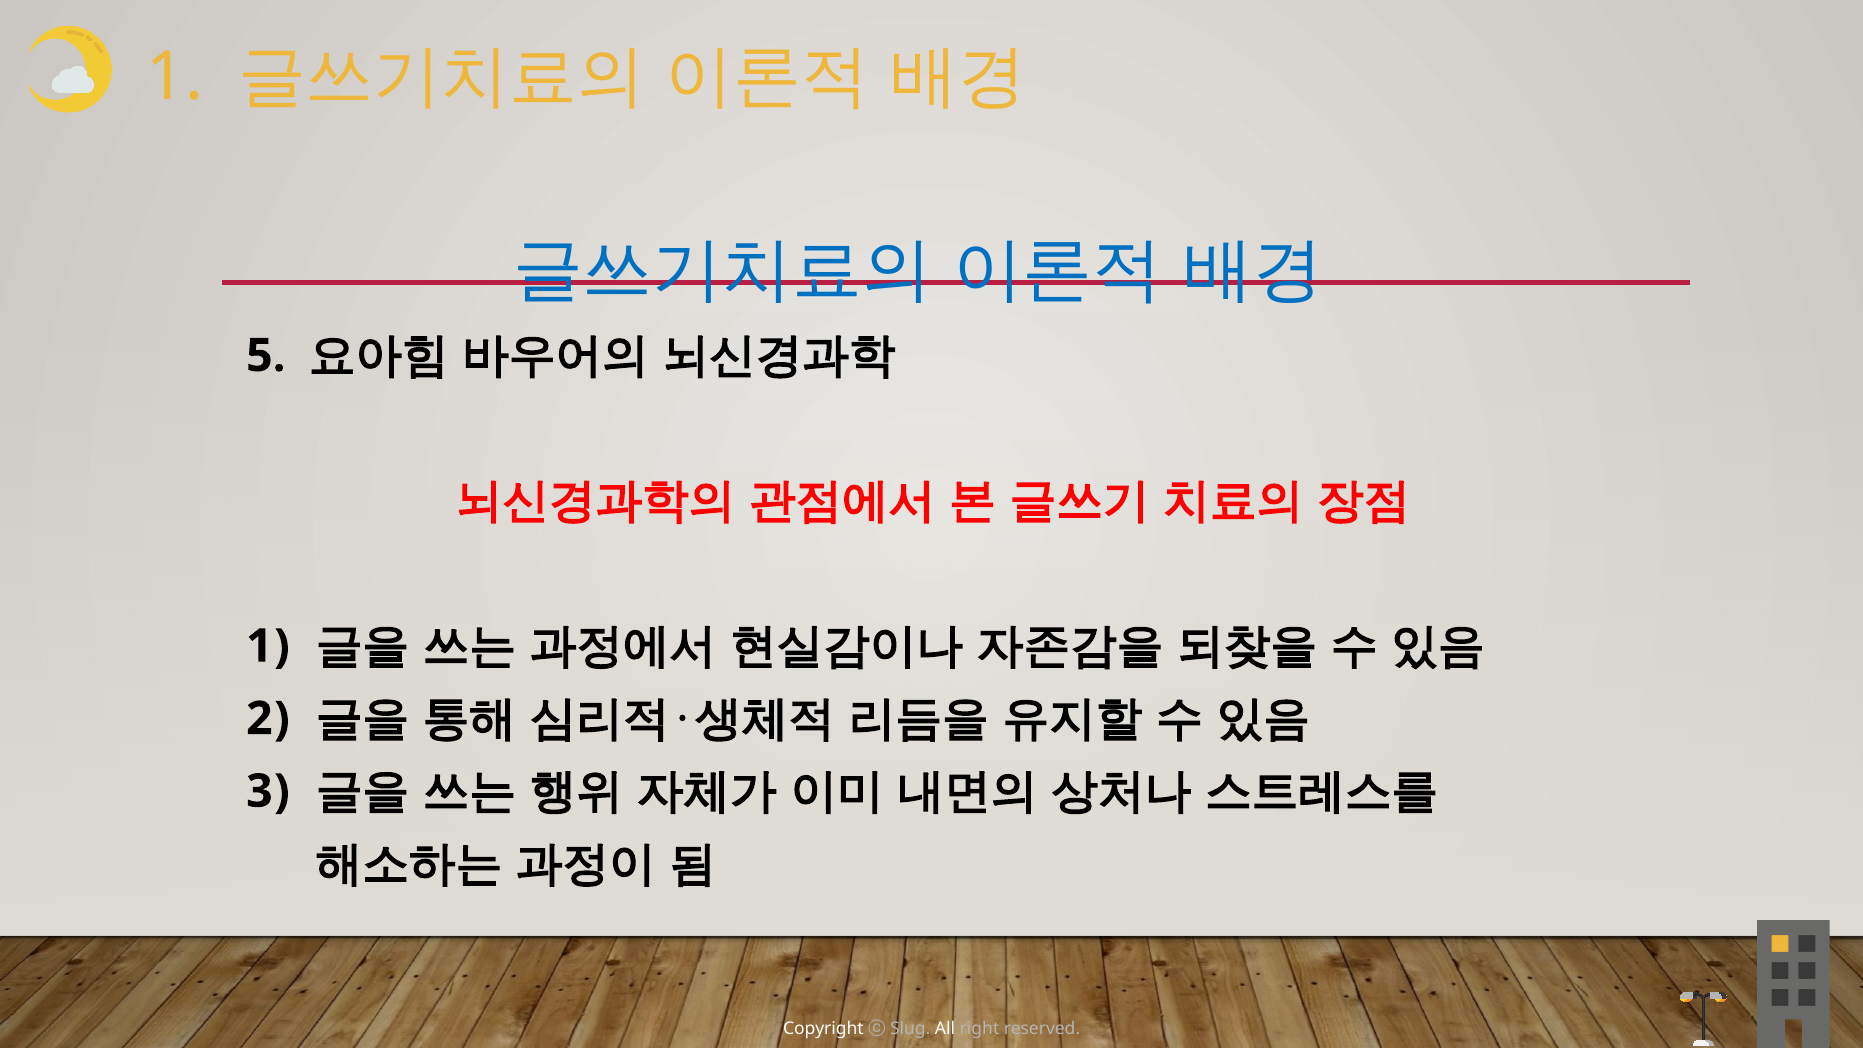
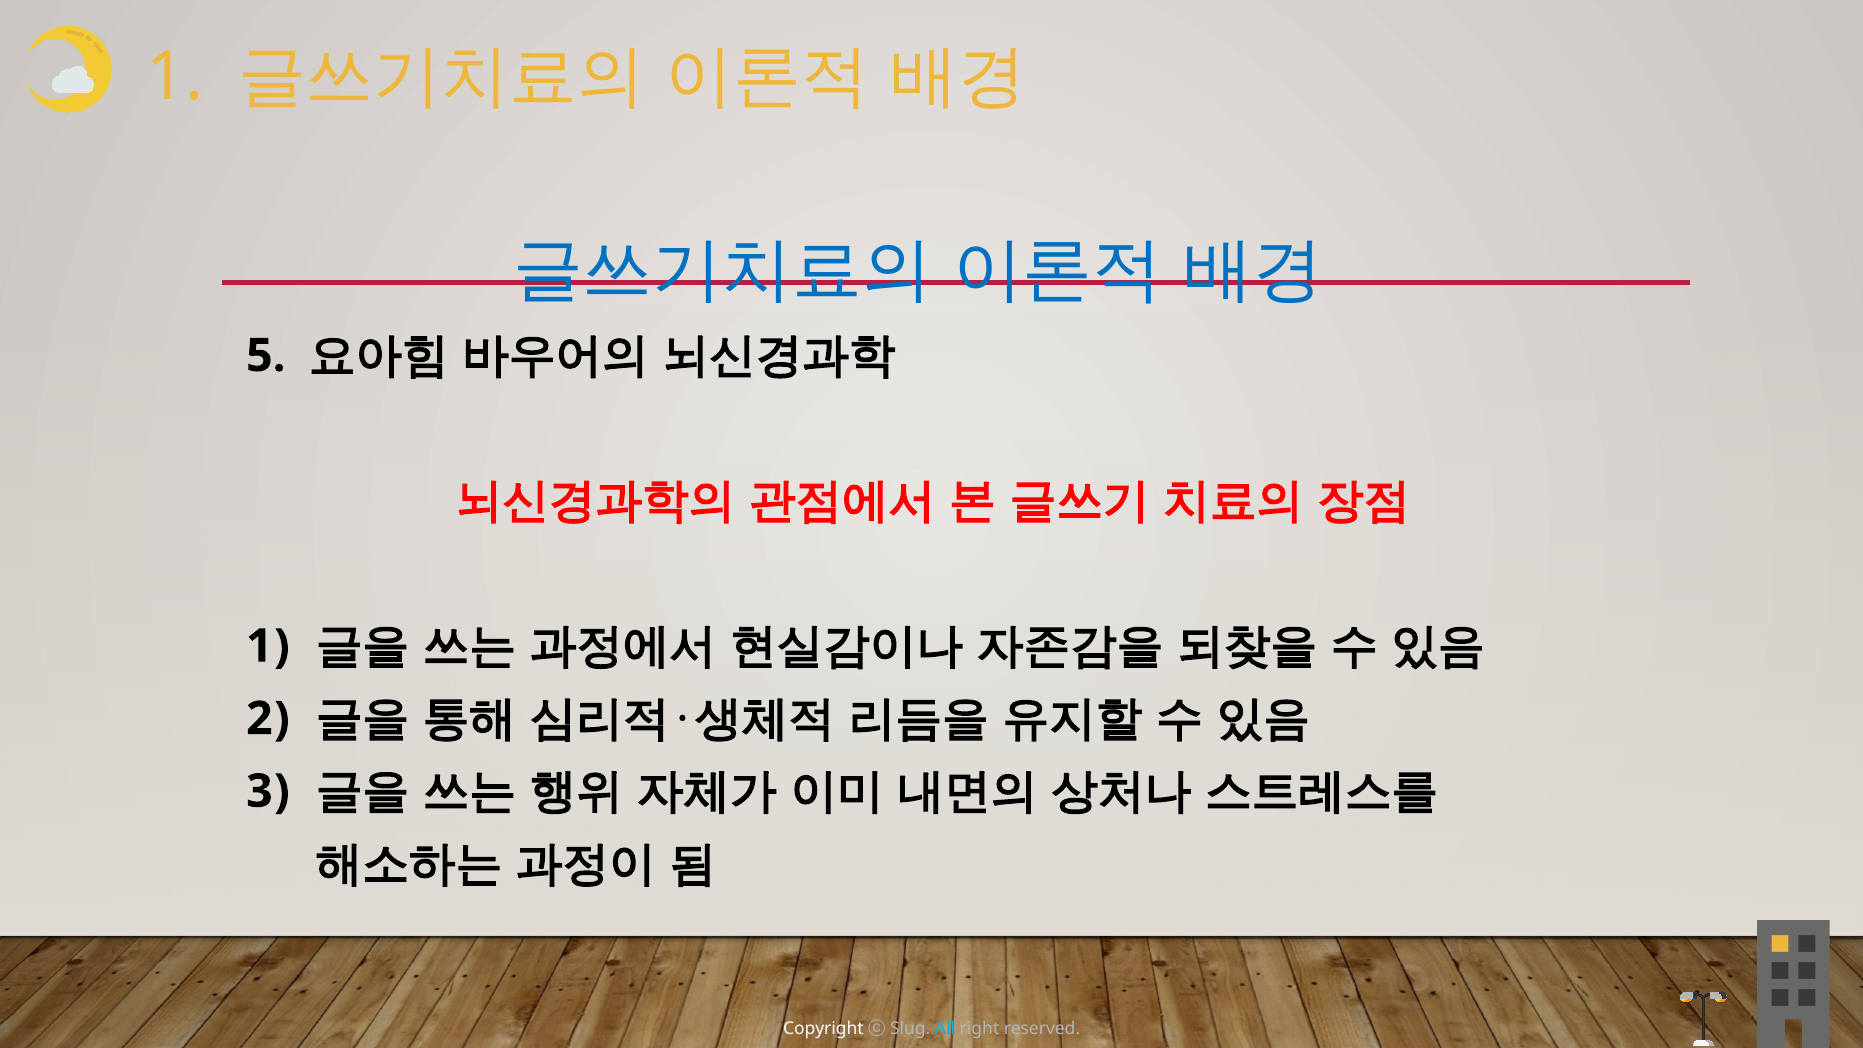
All colour: white -> light blue (945, 1029)
